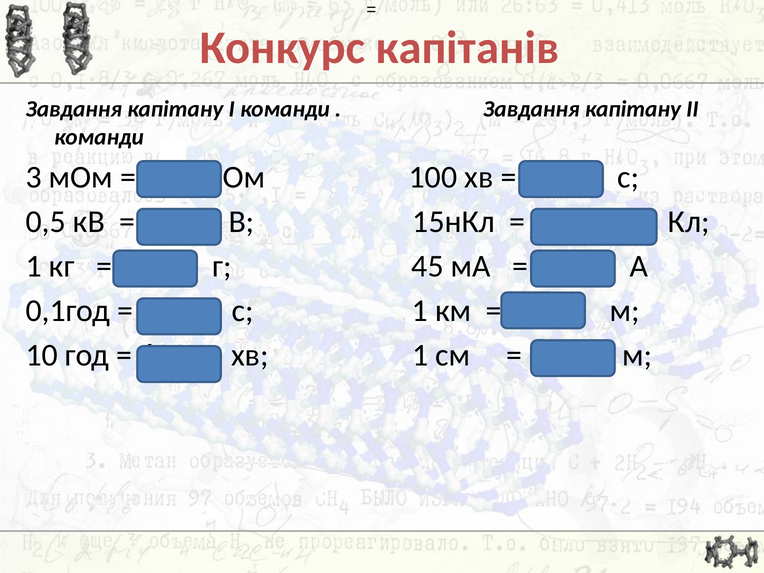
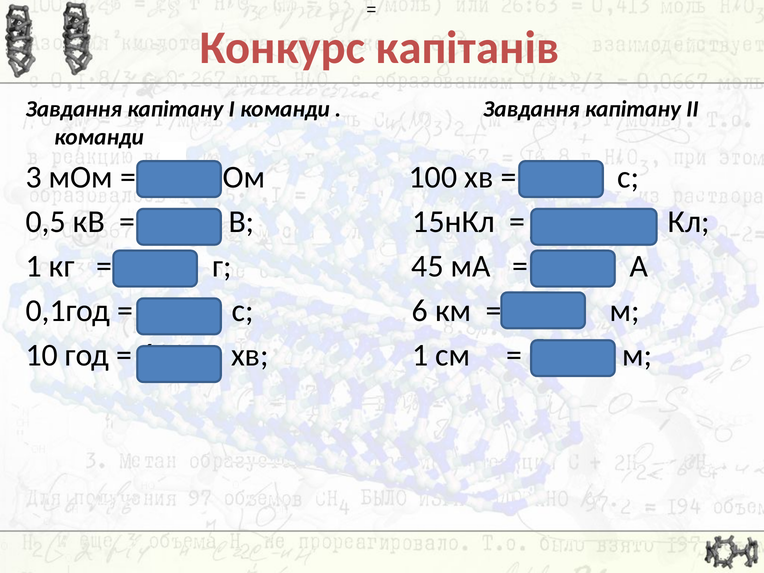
с 1: 1 -> 6 (420, 311)
